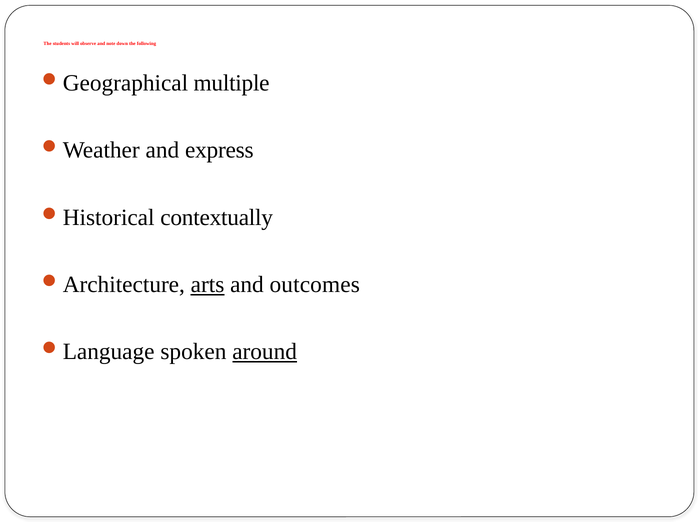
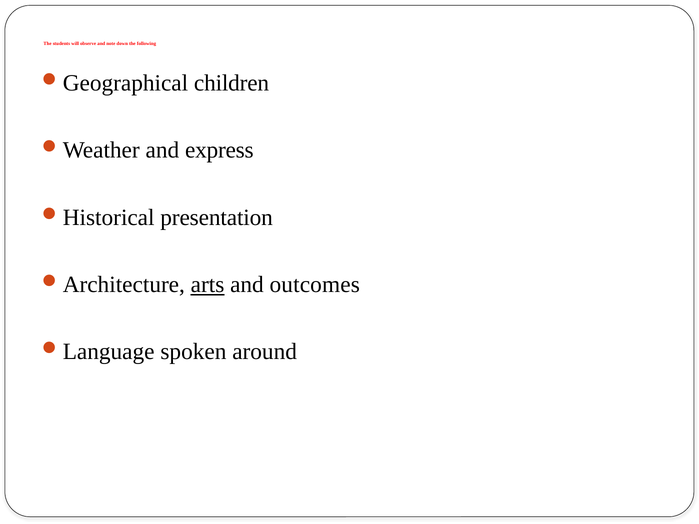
multiple: multiple -> children (232, 83)
contextually: contextually -> presentation (217, 218)
around underline: present -> none (265, 352)
